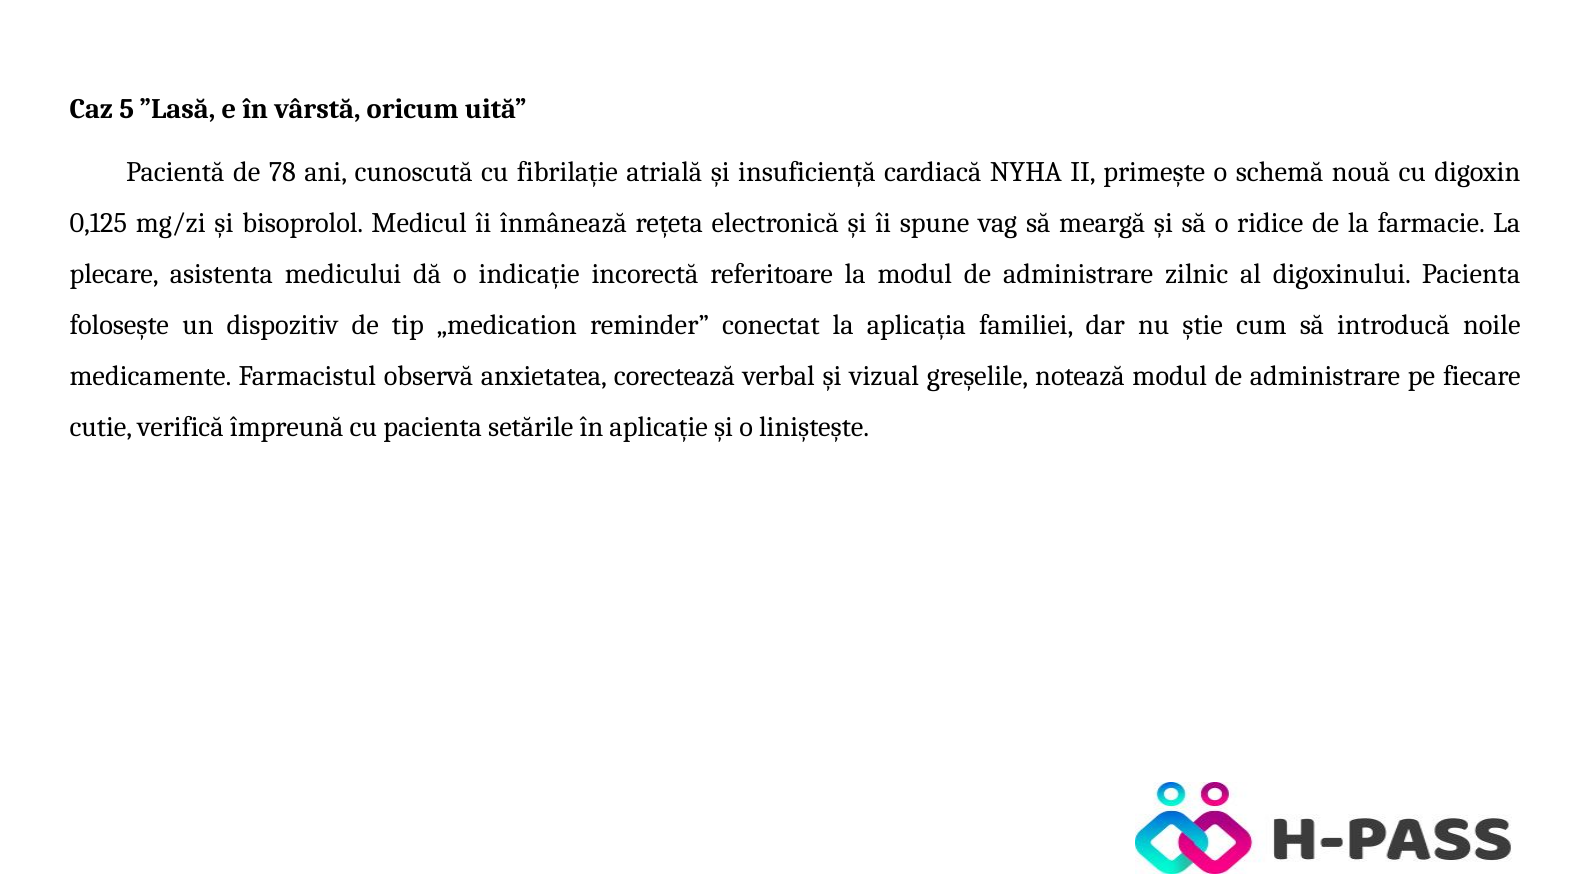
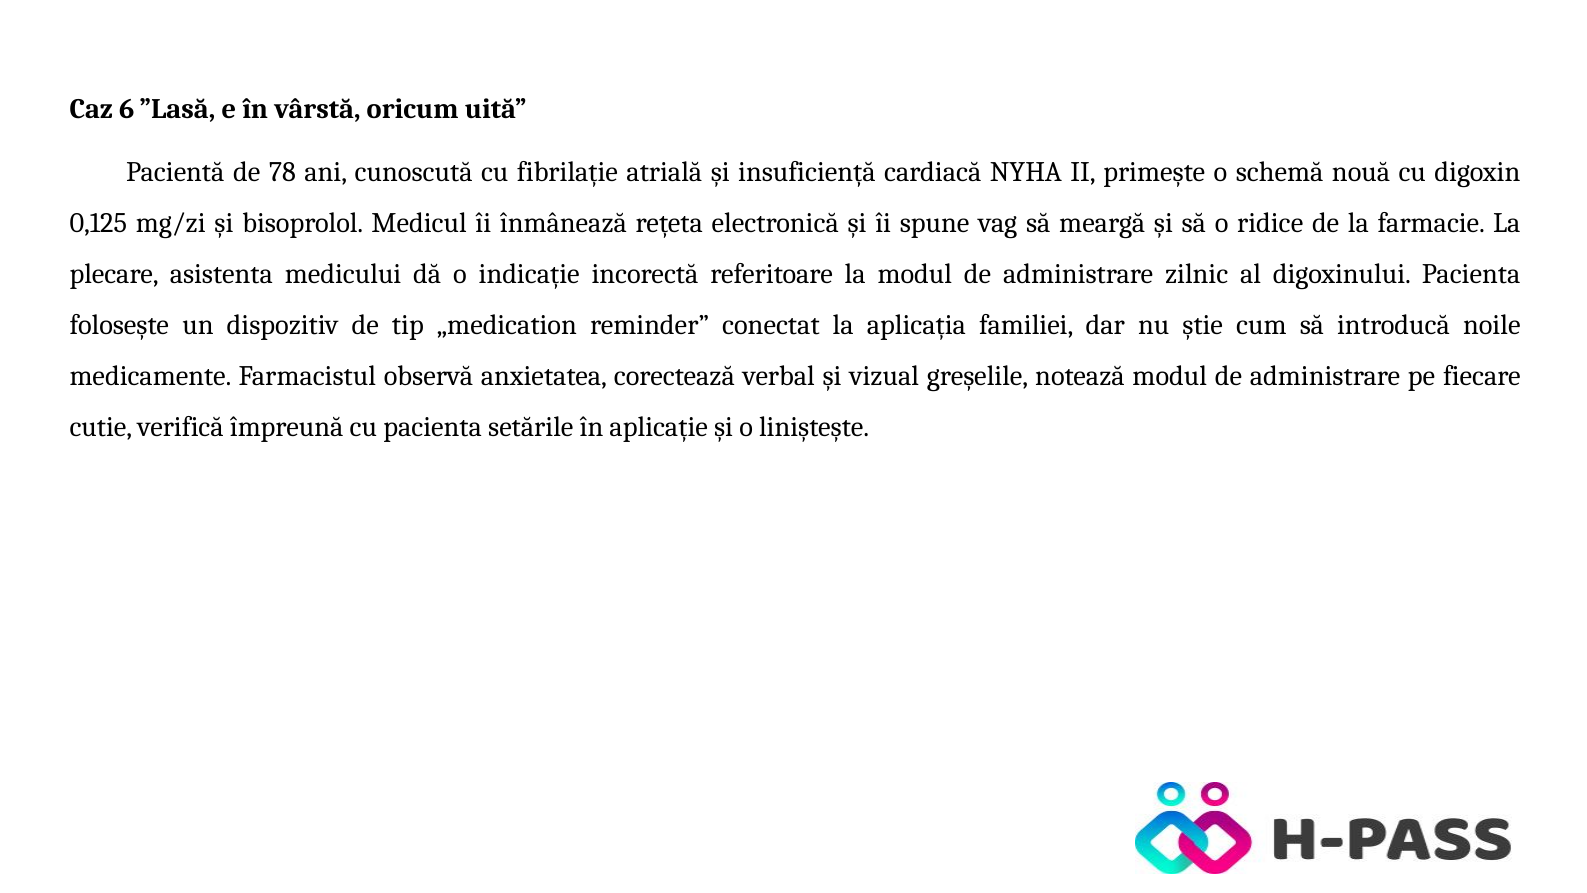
5: 5 -> 6 (127, 109)
